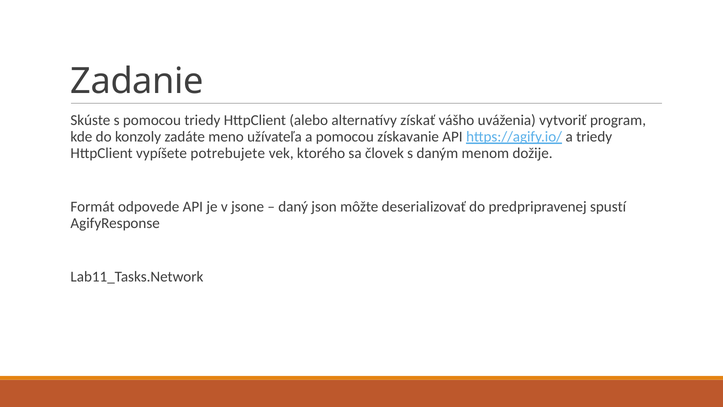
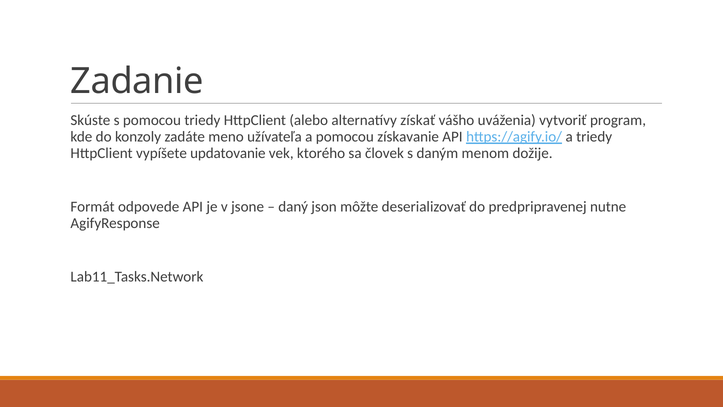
potrebujete: potrebujete -> updatovanie (228, 153)
spustí: spustí -> nutne (608, 207)
